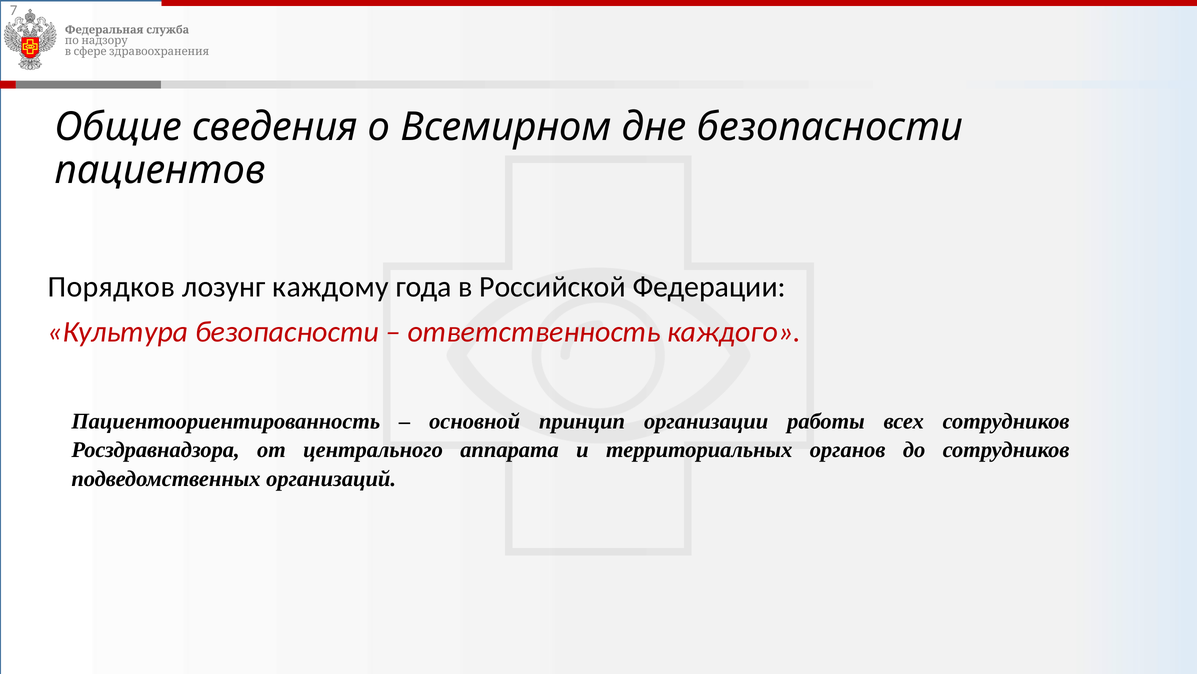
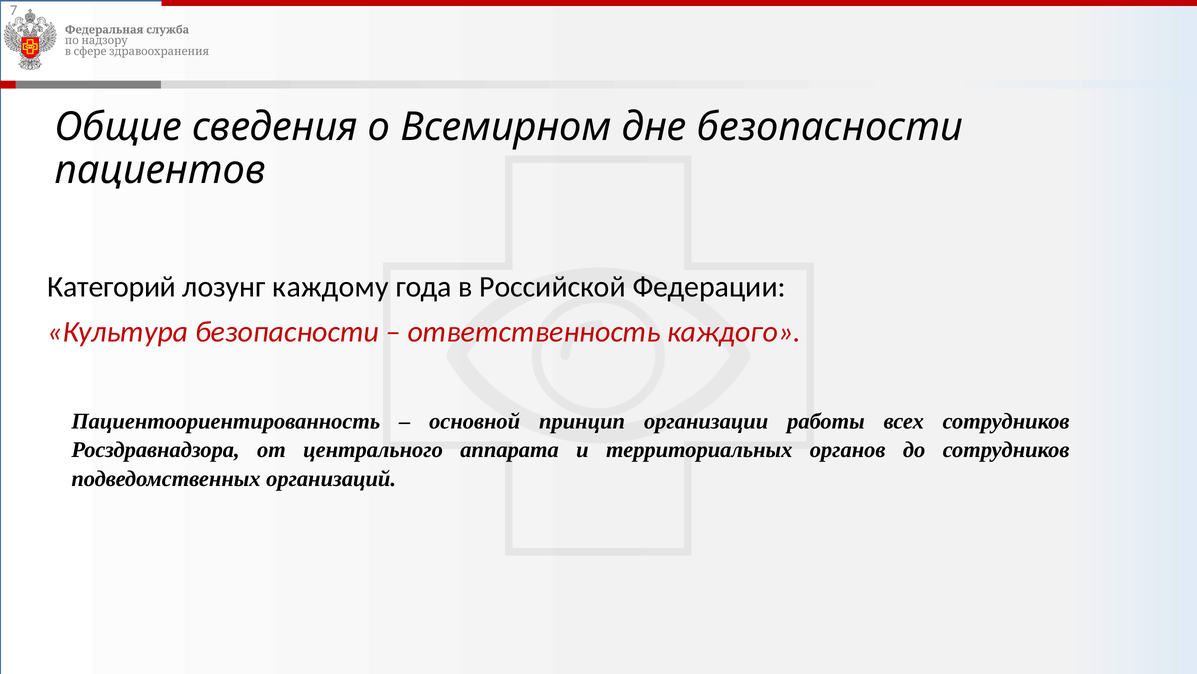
Порядков: Порядков -> Категорий (112, 287)
